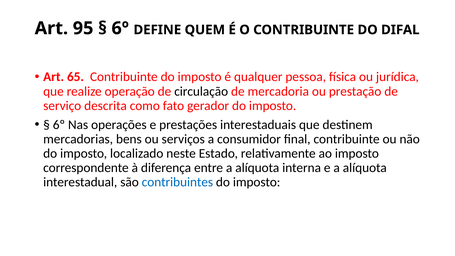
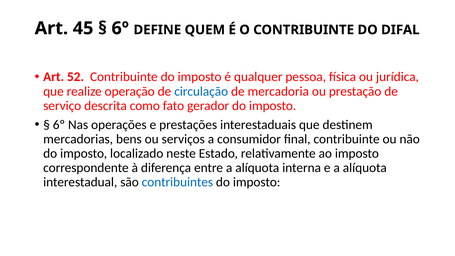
95: 95 -> 45 (83, 28)
65: 65 -> 52 (76, 77)
circulação colour: black -> blue (201, 91)
